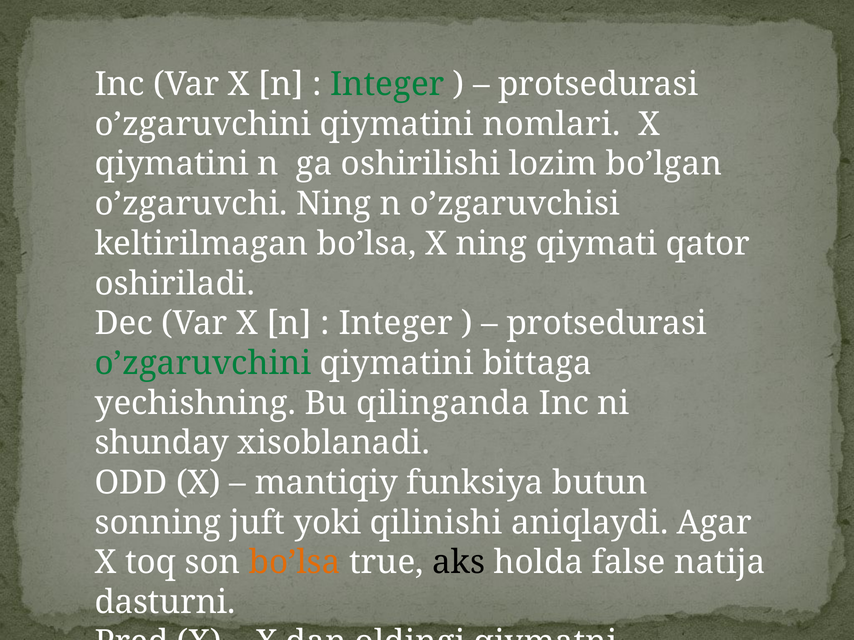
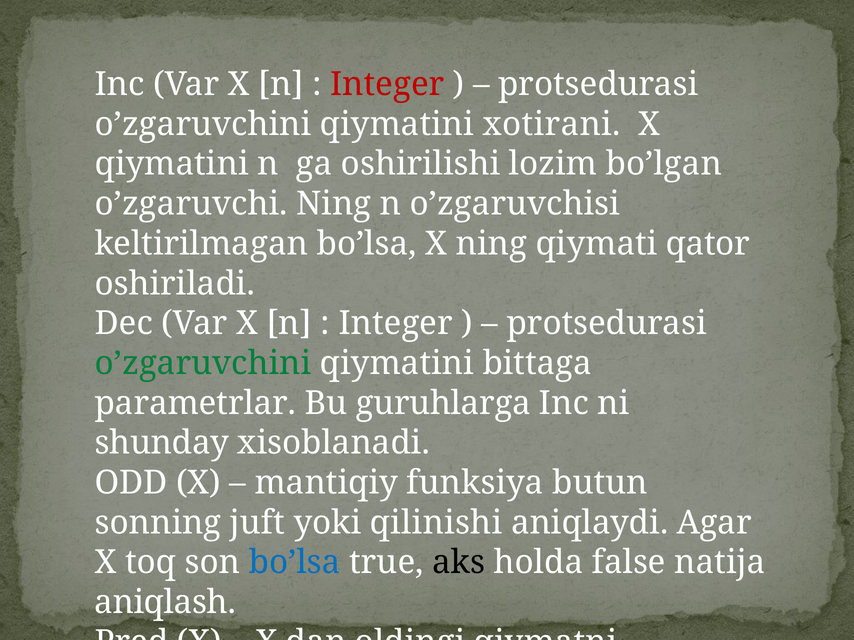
Integer colour: green -> red (387, 84)
nomlari: nomlari -> xotirani (552, 124)
yechishning: yechishning -> parametrlar (195, 403)
qilinganda: qilinganda -> guruhlarga (443, 403)
bo’lsa colour: orange -> blue (295, 563)
dasturni: dasturni -> aniqlash (165, 603)
